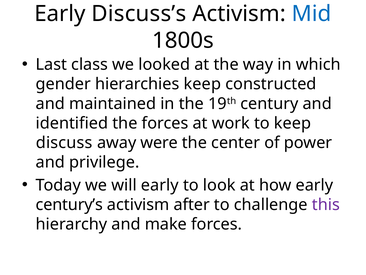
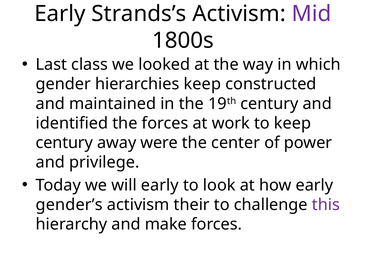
Discuss’s: Discuss’s -> Strands’s (139, 14)
Mid colour: blue -> purple (312, 14)
discuss: discuss -> century (64, 143)
century’s: century’s -> gender’s (69, 204)
after: after -> their (192, 204)
